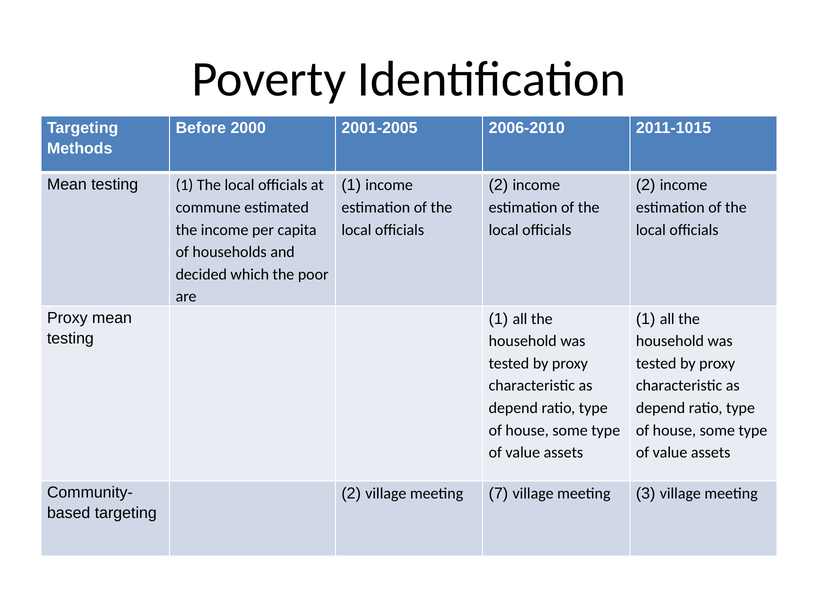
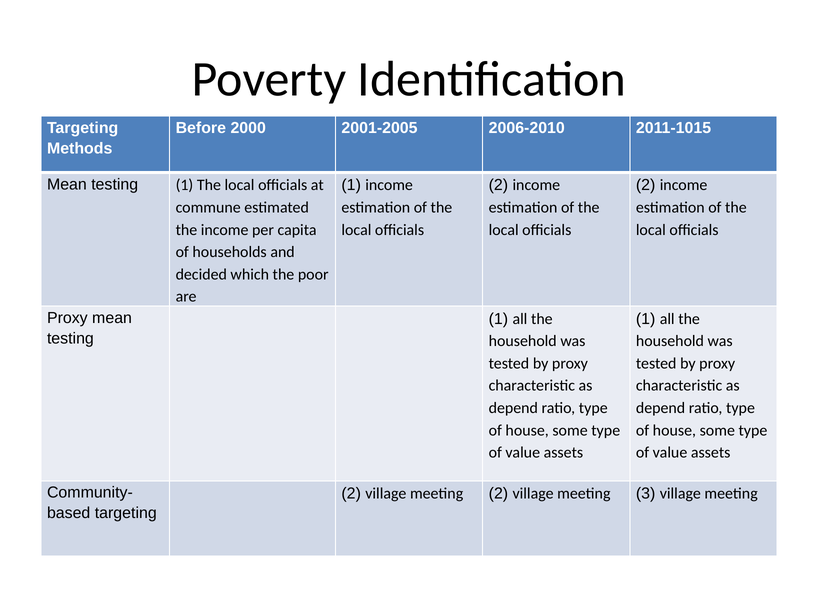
meeting 7: 7 -> 2 (498, 493)
